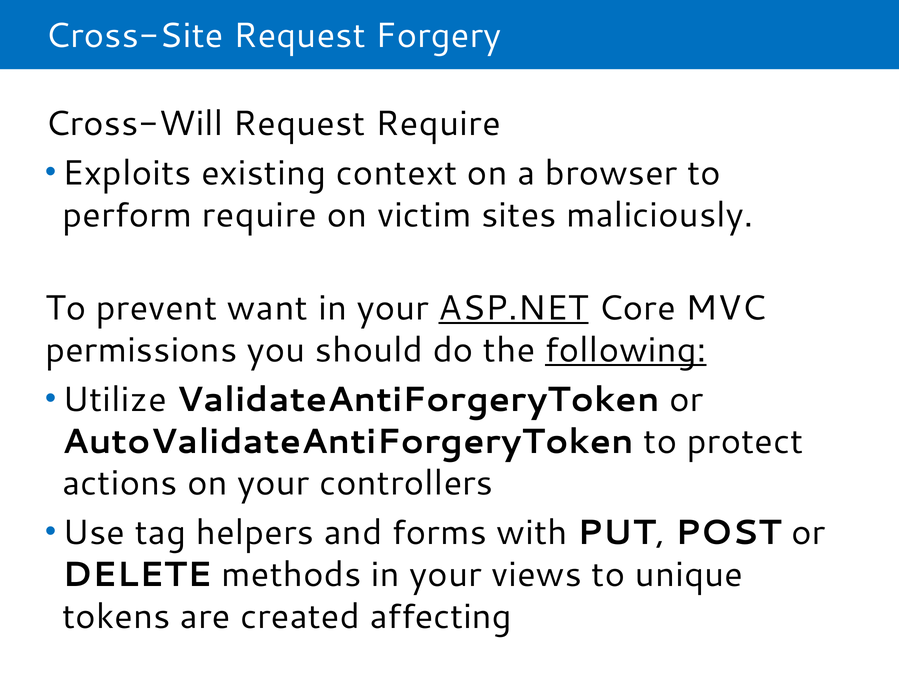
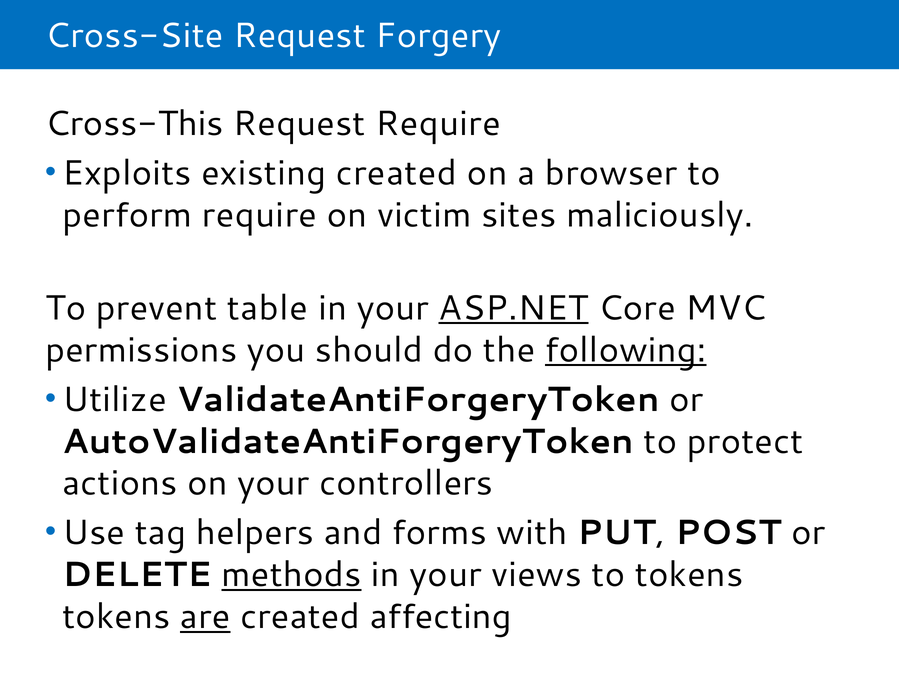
Cross-Will: Cross-Will -> Cross-This (134, 124)
existing context: context -> created (397, 173)
want: want -> table (268, 308)
methods underline: none -> present (291, 575)
to unique: unique -> tokens (689, 575)
are underline: none -> present (205, 617)
